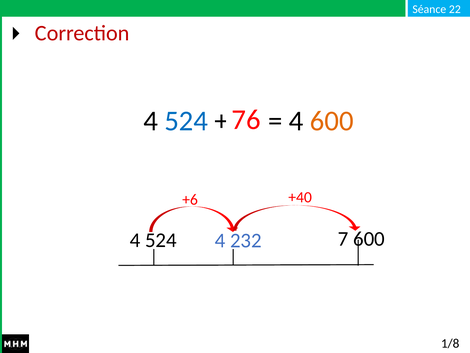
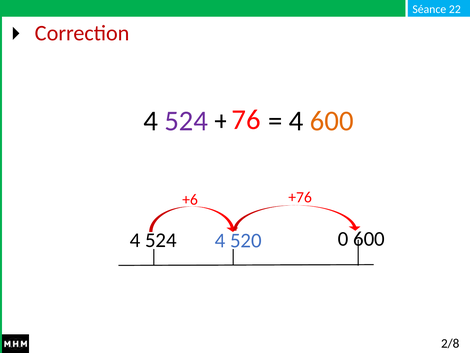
524 colour: blue -> purple (186, 121)
+40: +40 -> +76 (300, 197)
7: 7 -> 0 (343, 239)
232: 232 -> 520 (246, 240)
1/8: 1/8 -> 2/8 (450, 343)
